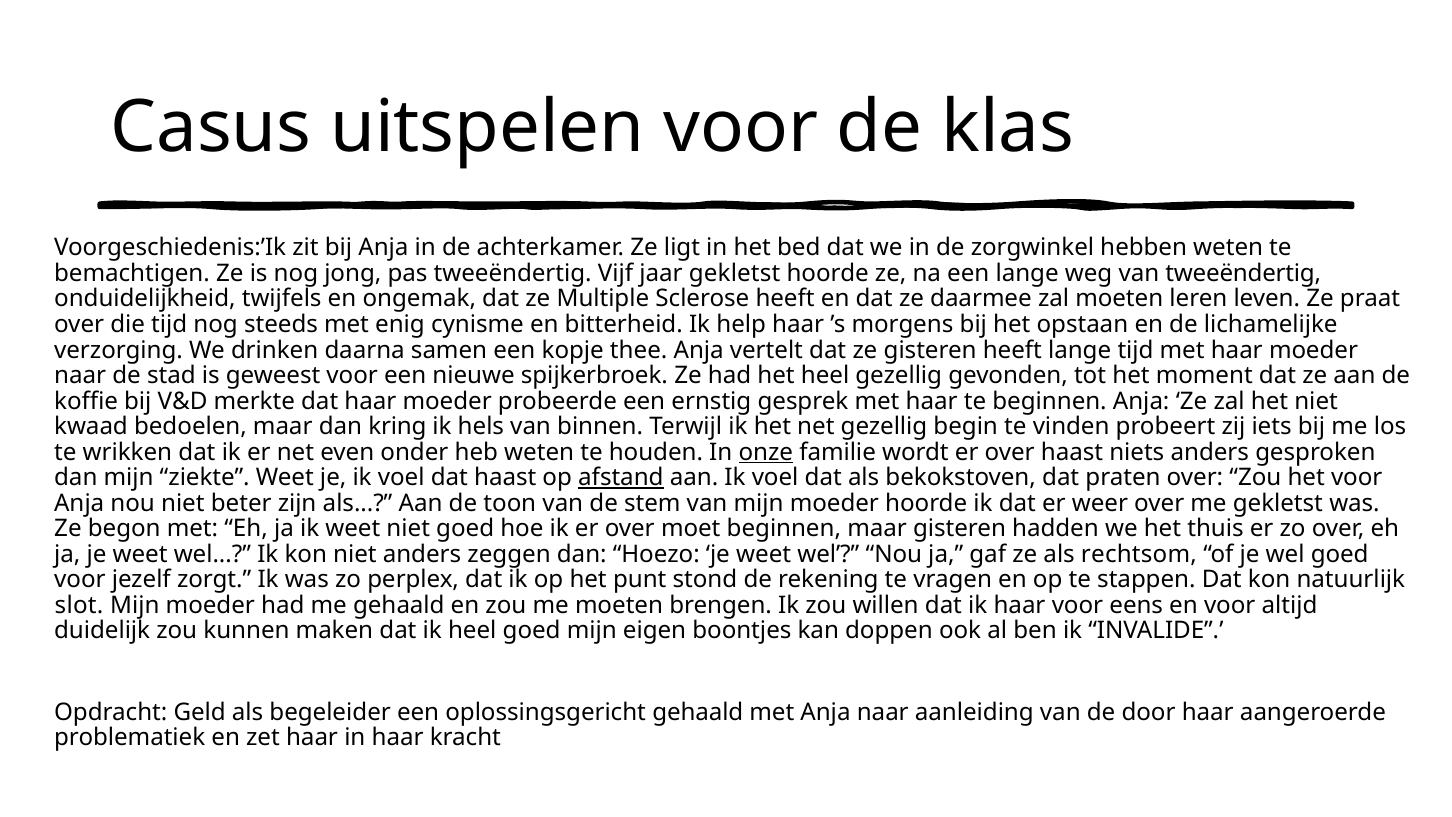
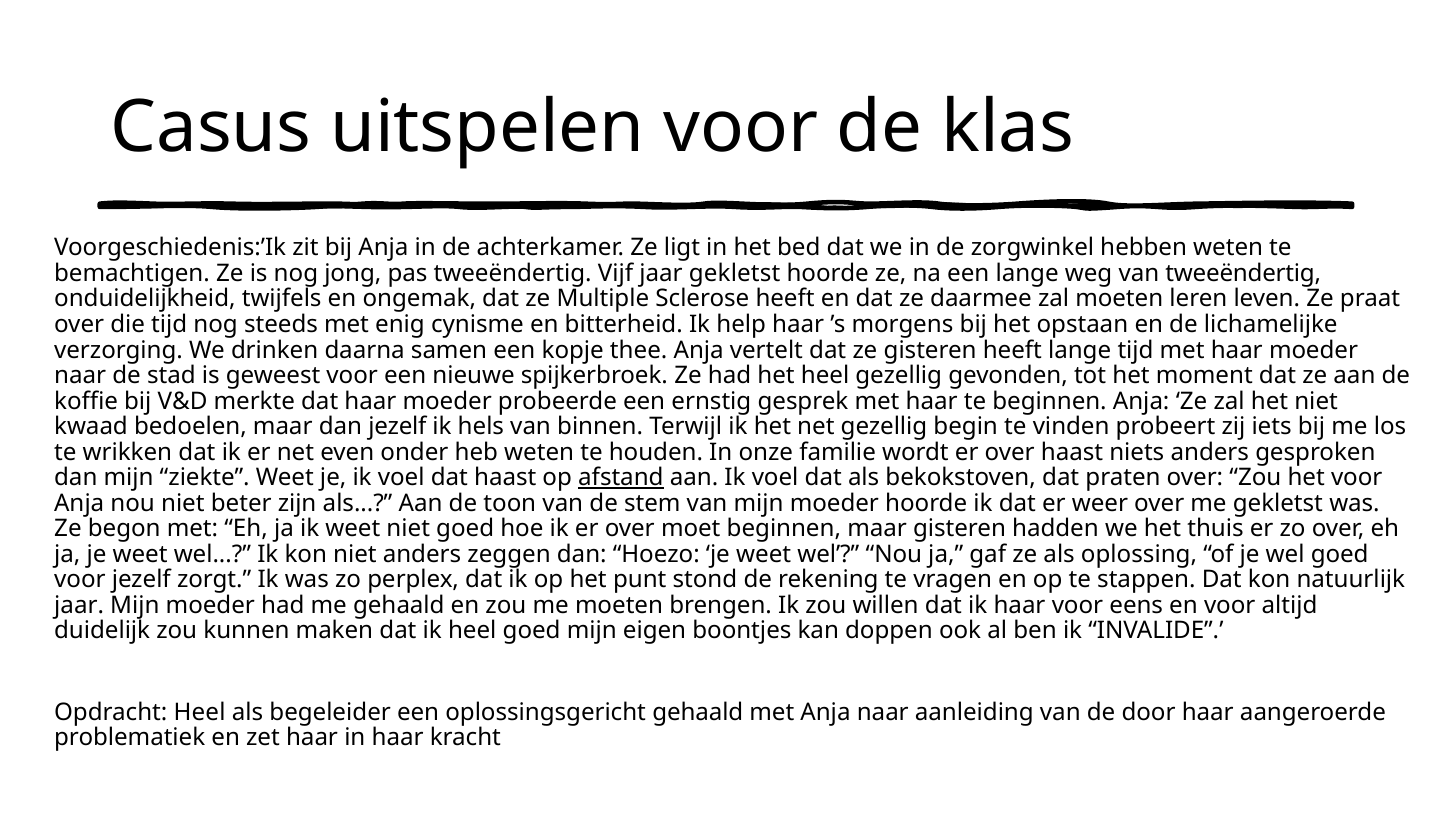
dan kring: kring -> jezelf (397, 426)
onze underline: present -> none (766, 452)
rechtsom: rechtsom -> oplossing (1139, 554)
slot: slot -> jaar (79, 605)
Opdracht Geld: Geld -> Heel (200, 712)
